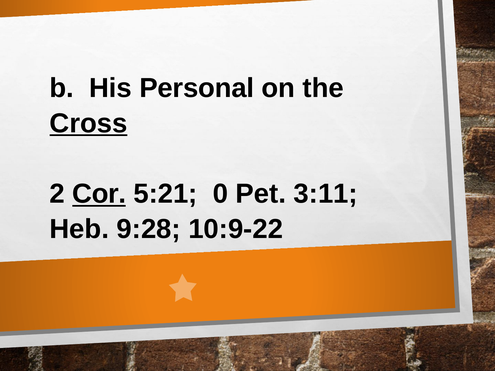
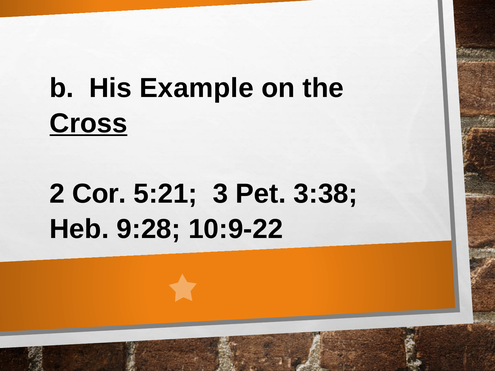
Personal: Personal -> Example (197, 88)
Cor underline: present -> none (99, 194)
0: 0 -> 3 (220, 194)
3:11: 3:11 -> 3:38 (326, 194)
